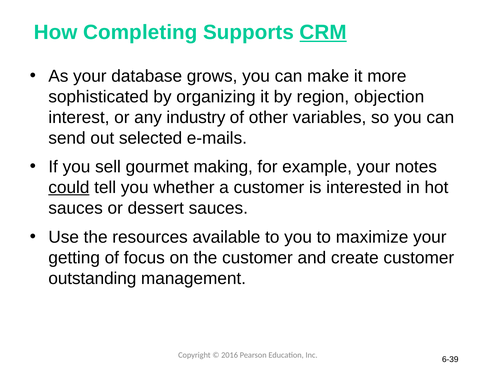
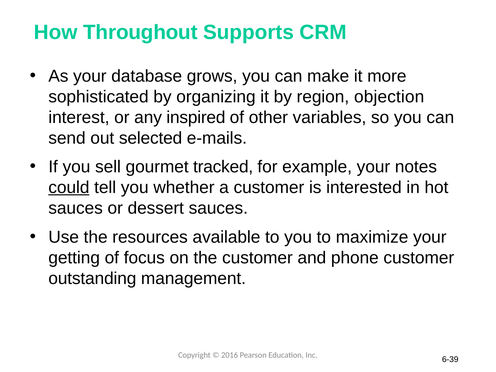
Completing: Completing -> Throughout (140, 32)
CRM underline: present -> none (323, 32)
industry: industry -> inspired (196, 117)
making: making -> tracked (223, 167)
create: create -> phone (355, 258)
